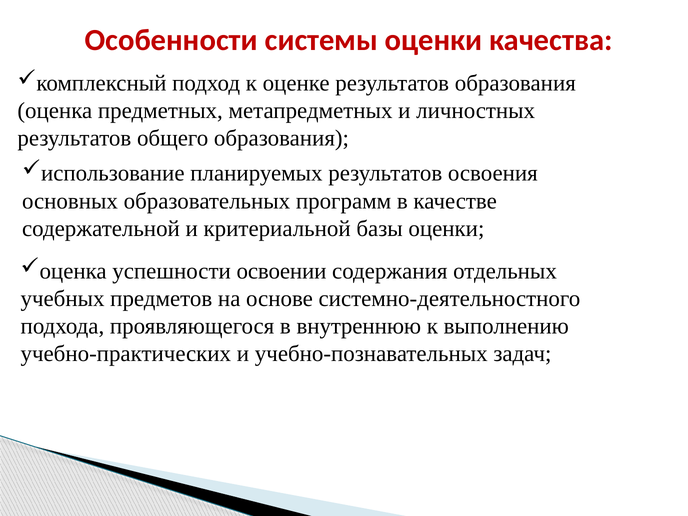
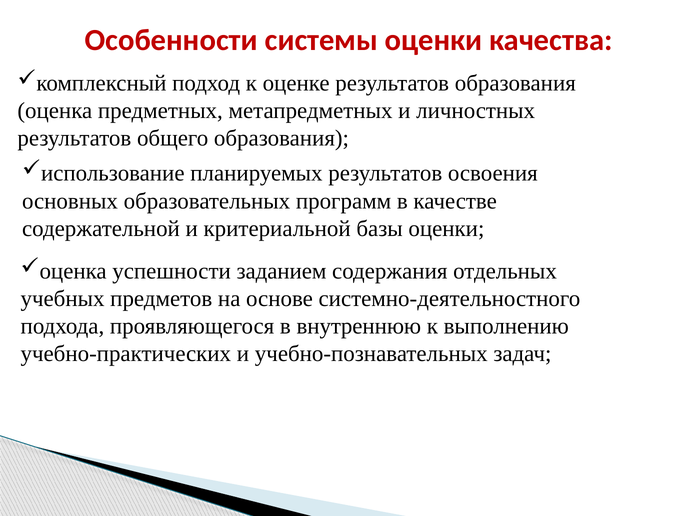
освоении: освоении -> заданием (281, 271)
